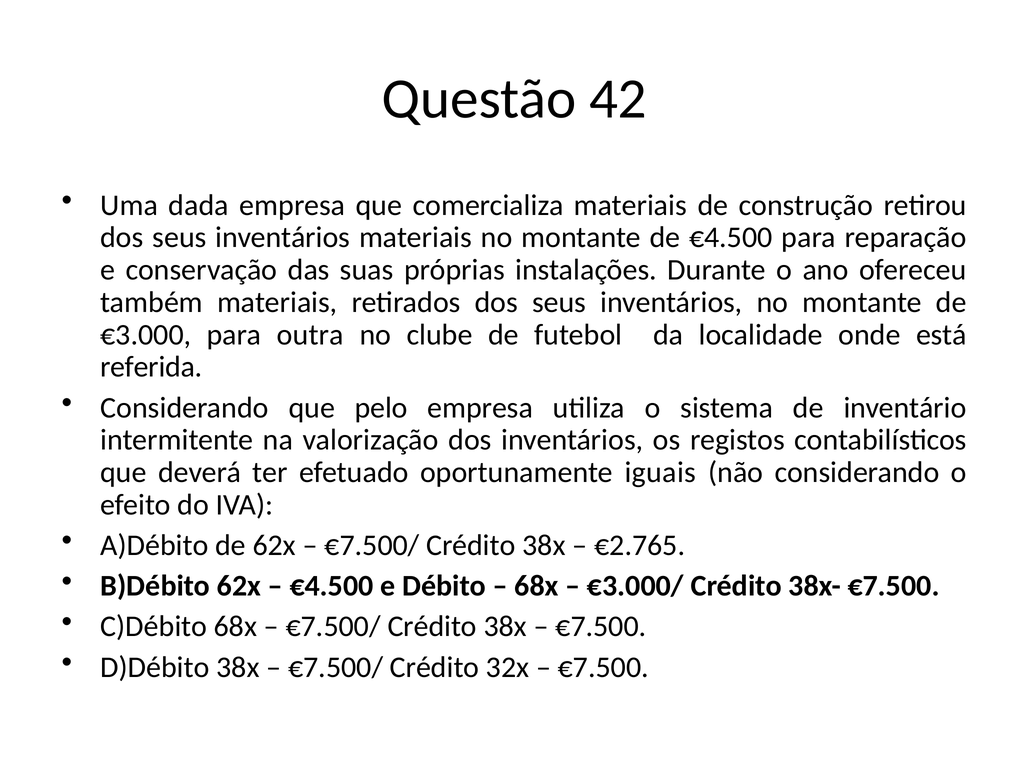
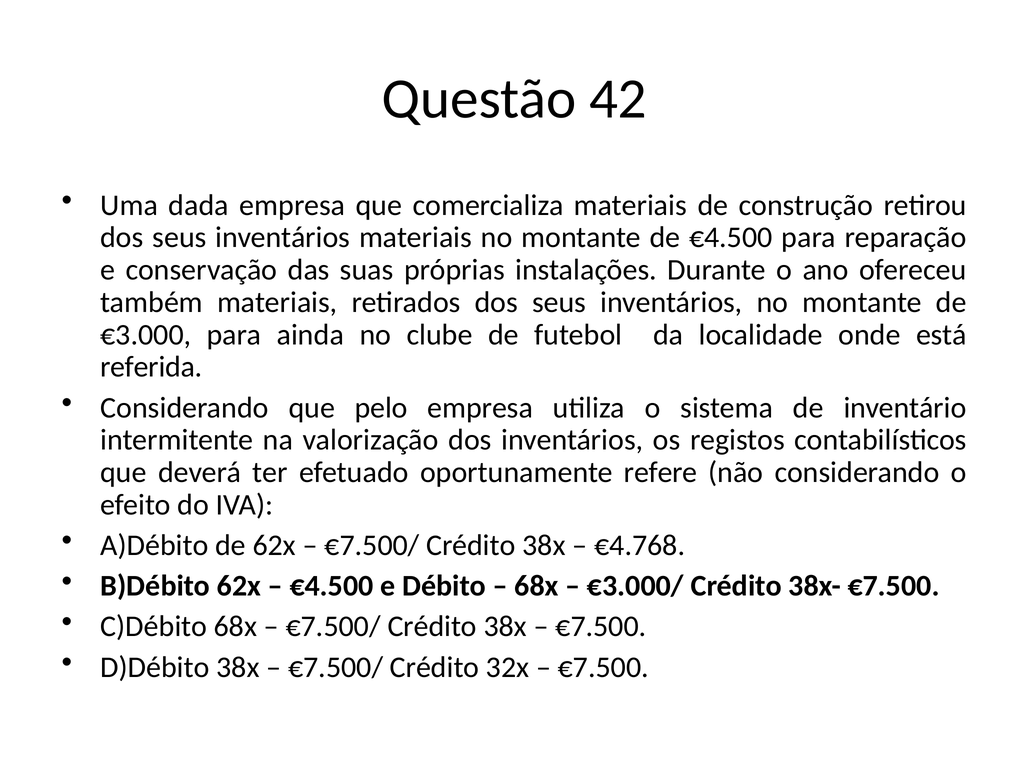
outra: outra -> ainda (310, 335)
iguais: iguais -> refere (661, 473)
€2.765: €2.765 -> €4.768 (640, 546)
